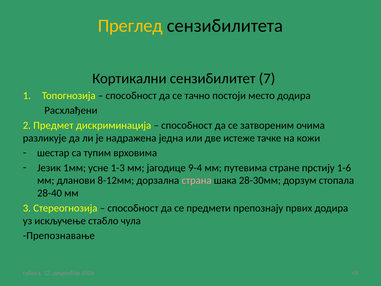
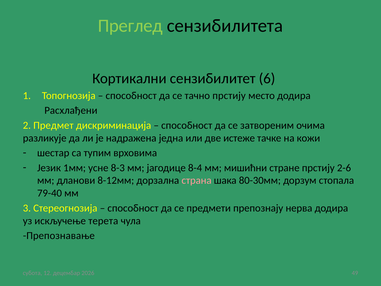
Преглед colour: yellow -> light green (130, 26)
7: 7 -> 6 (267, 78)
тачно постоји: постоји -> прстију (229, 96)
1-3: 1-3 -> 8-3 (118, 168)
9-4: 9-4 -> 8-4 (195, 168)
путевима: путевима -> мишићни (246, 168)
1-6: 1-6 -> 2-6 (344, 168)
28-30мм: 28-30мм -> 80-30мм (260, 180)
28-40: 28-40 -> 79-40 (50, 193)
првих: првих -> нерва (299, 208)
стабло: стабло -> терета (103, 221)
